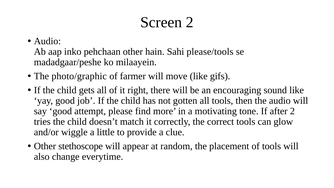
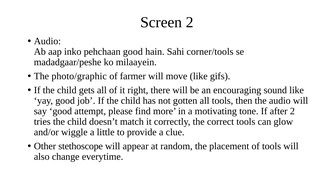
pehchaan other: other -> good (133, 52)
please/tools: please/tools -> corner/tools (210, 52)
